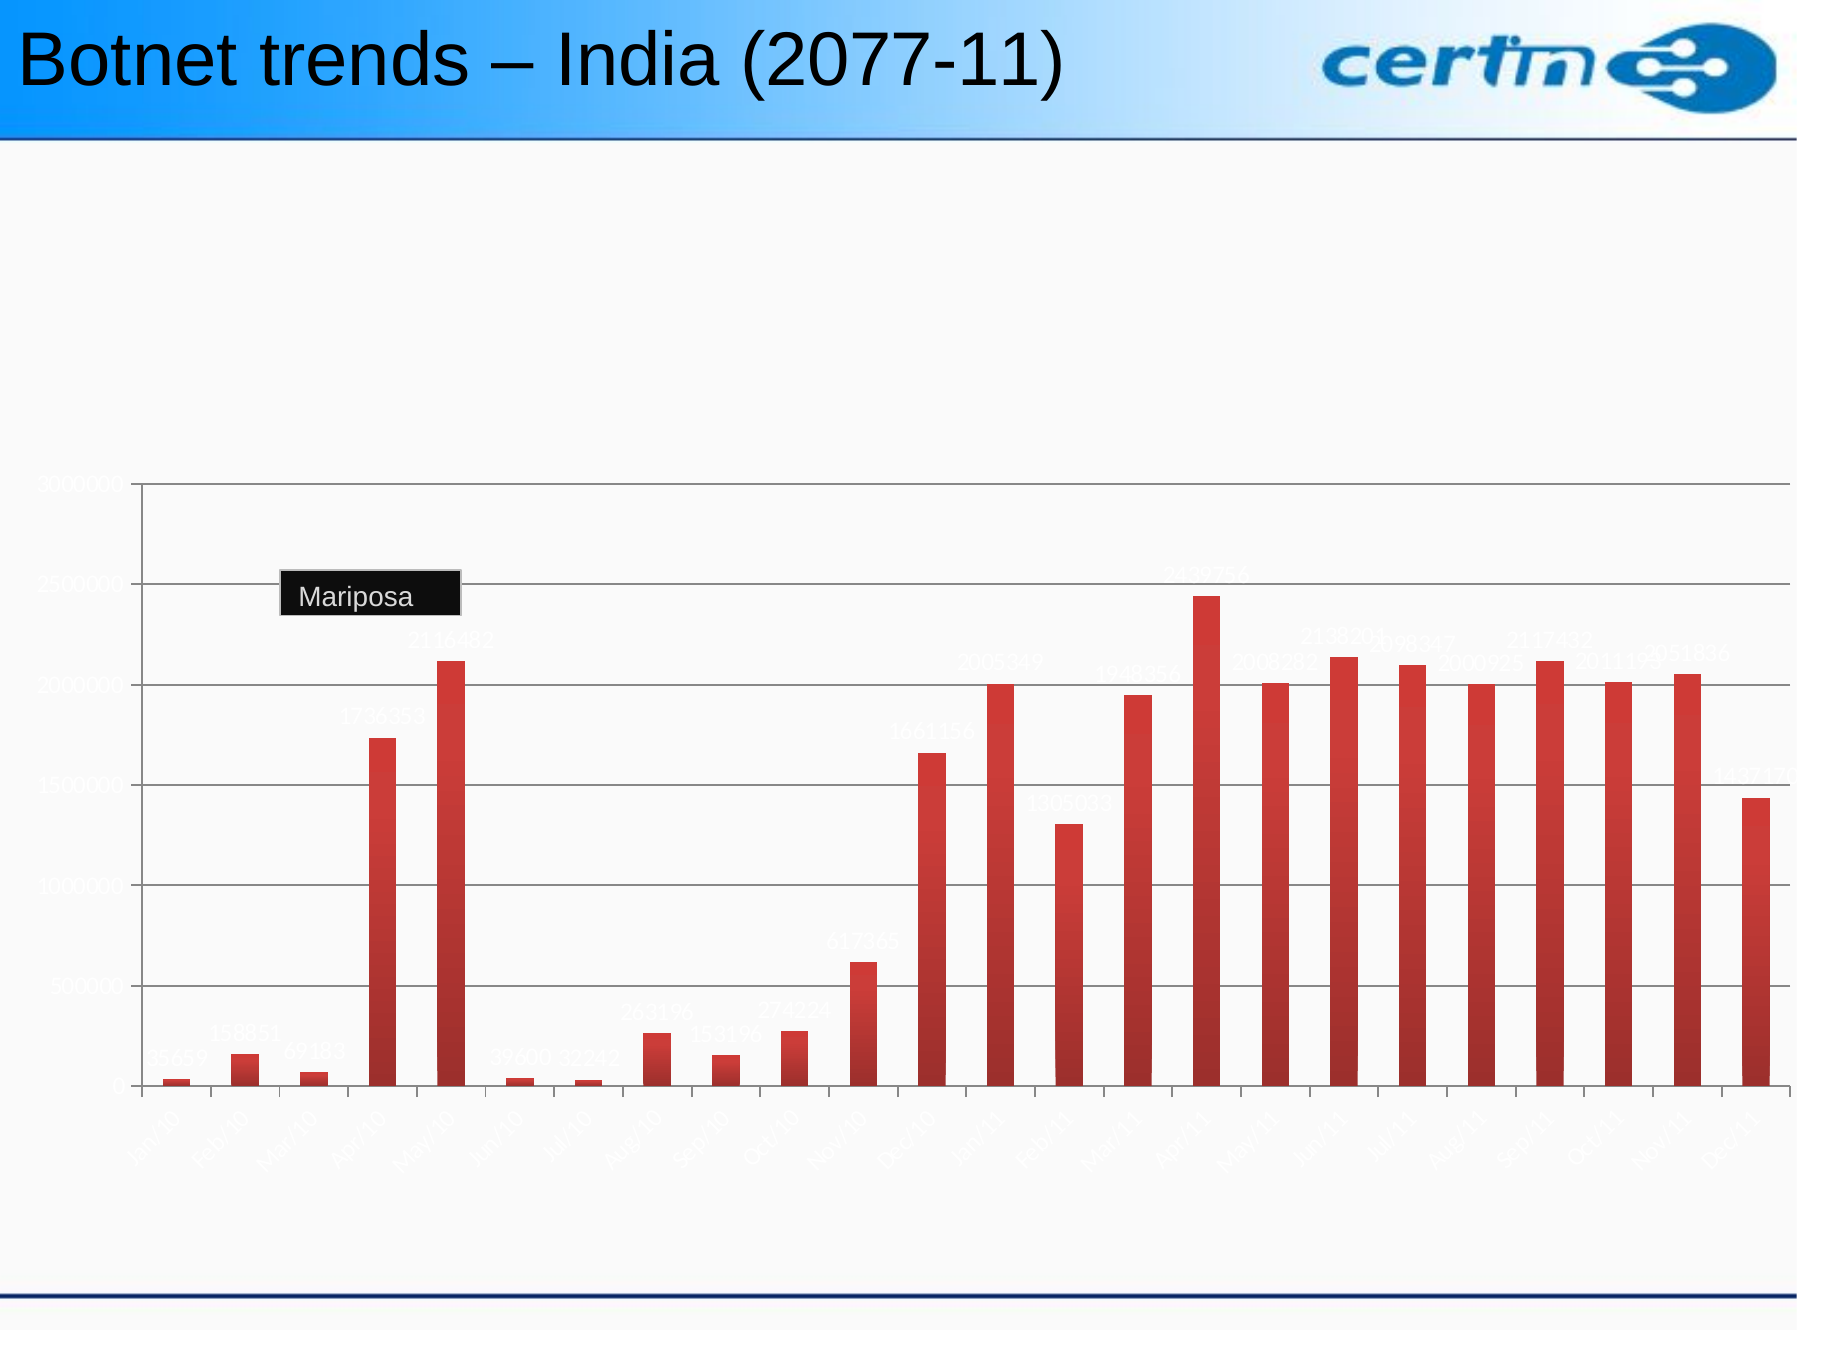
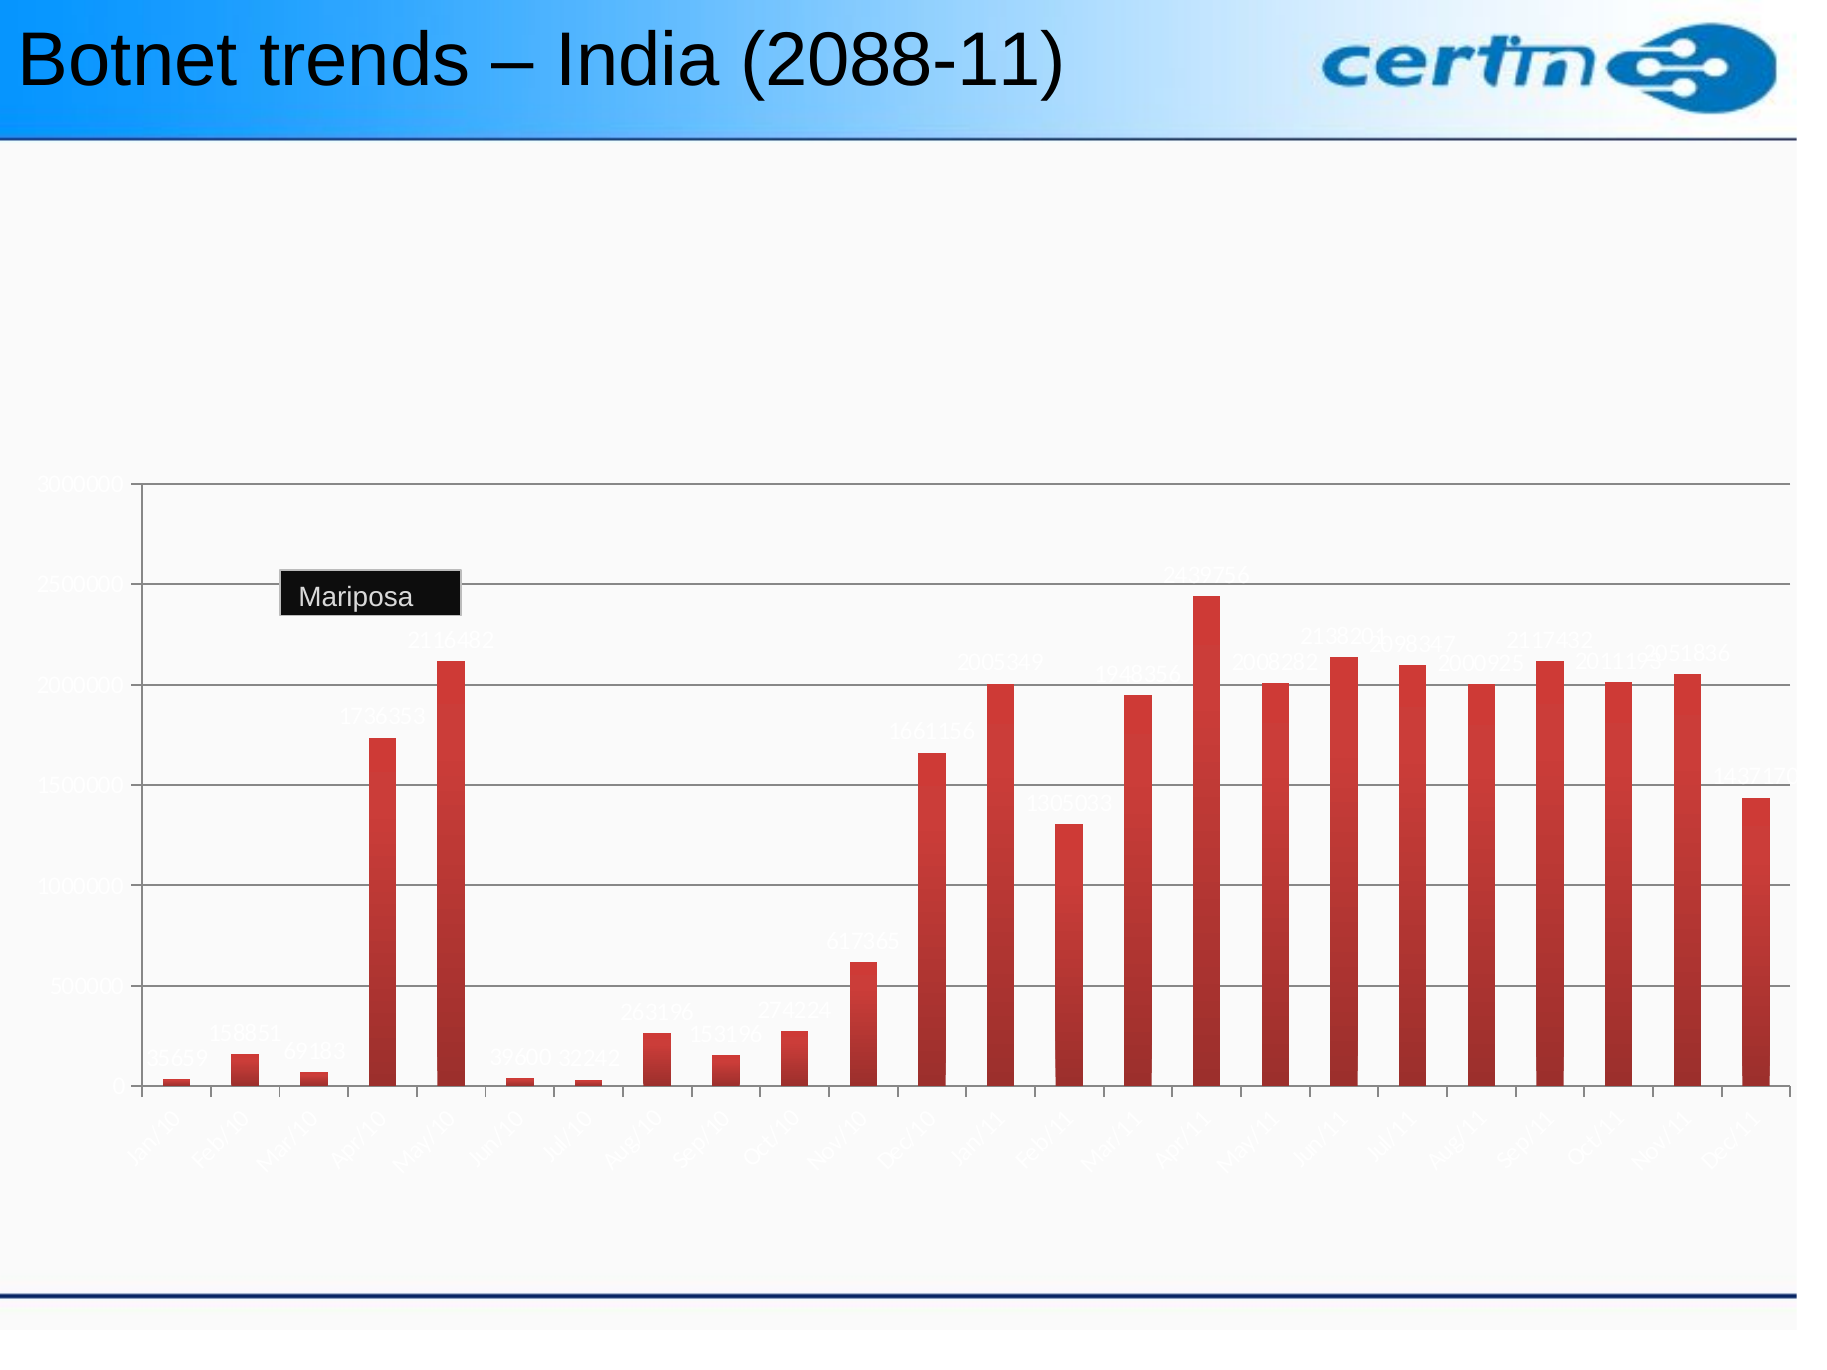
2077-11: 2077-11 -> 2088-11 (903, 60)
